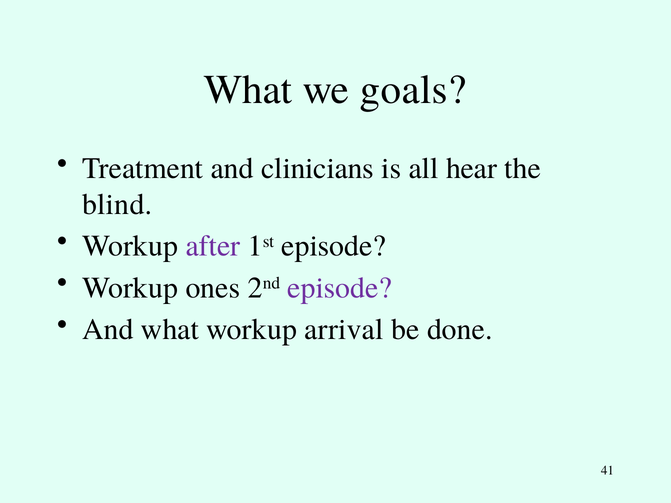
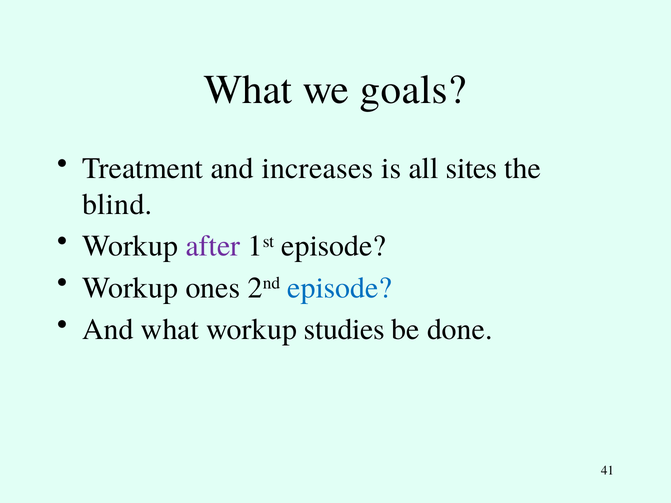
clinicians: clinicians -> increases (317, 169)
hear: hear -> sites (472, 169)
episode colour: purple -> blue (340, 288)
arrival: arrival -> studies (344, 330)
